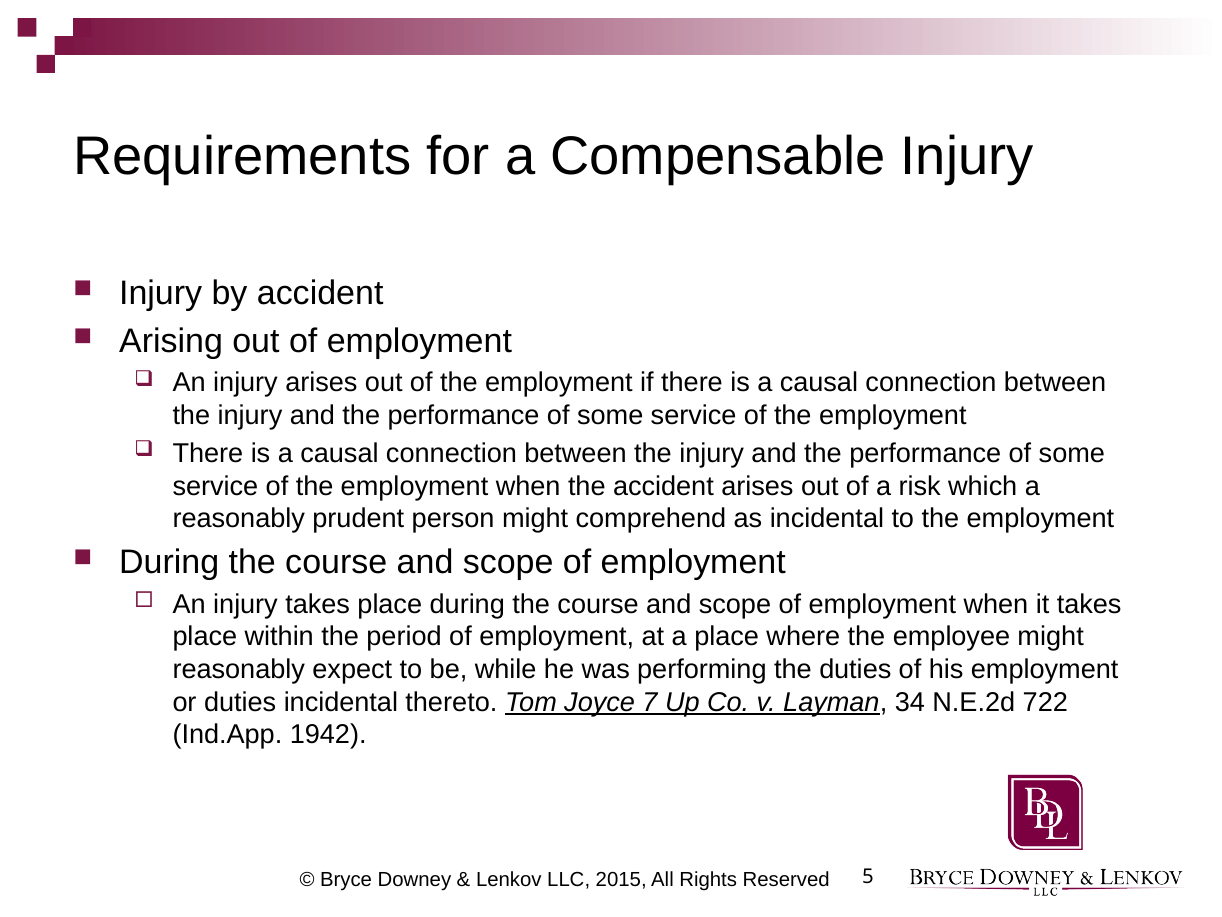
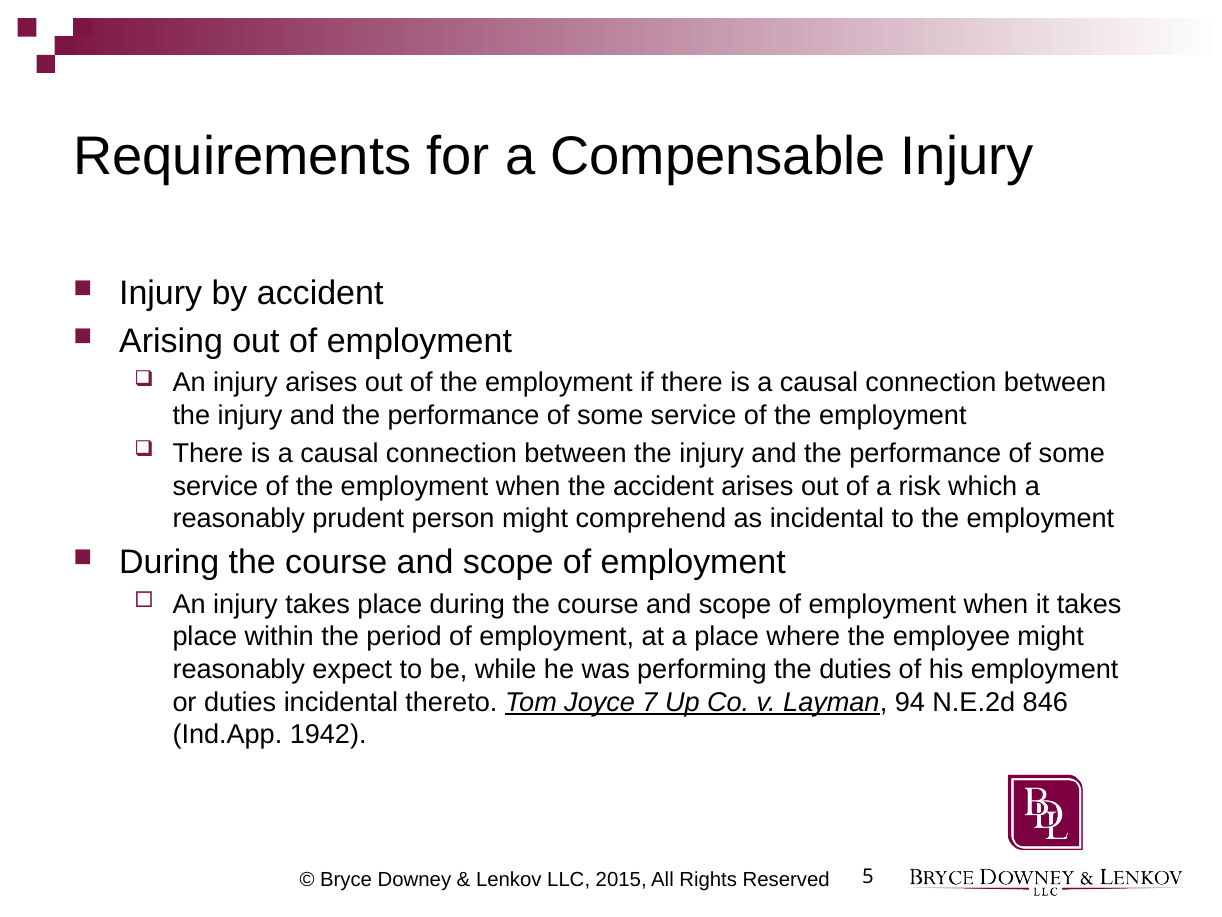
34: 34 -> 94 (910, 702)
722: 722 -> 846 (1045, 702)
